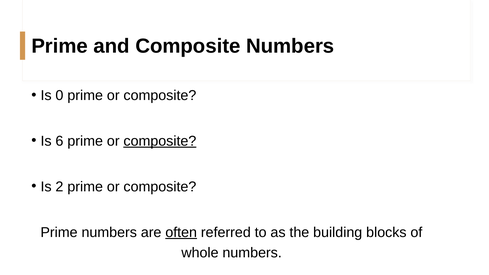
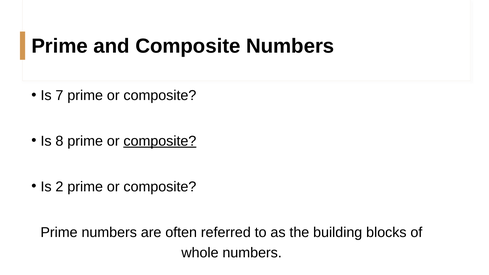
0: 0 -> 7 (59, 95)
6: 6 -> 8 (59, 141)
often underline: present -> none (181, 232)
